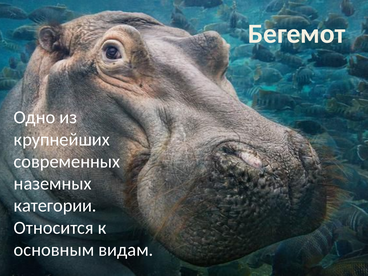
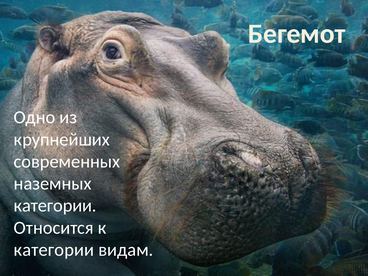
основным: основным -> категории (54, 250)
